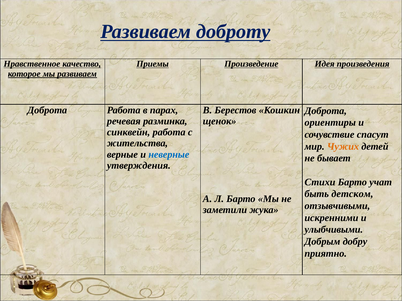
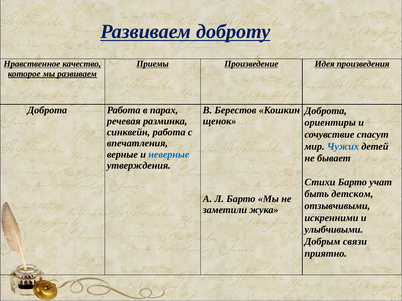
жительства: жительства -> впечатления (137, 144)
Чужих colour: orange -> blue (343, 147)
добру: добру -> связи (355, 242)
